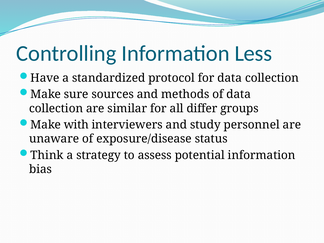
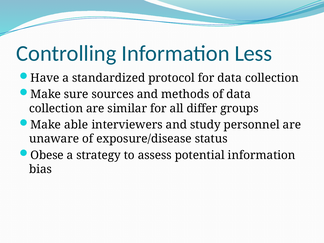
with: with -> able (76, 125)
Think: Think -> Obese (47, 155)
